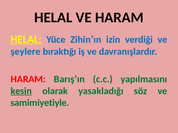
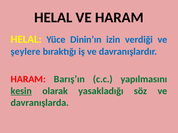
HELAL underline: present -> none (26, 39)
Zihin’ın: Zihin’ın -> Dinin’ın (86, 40)
samimiyetiyle: samimiyetiyle -> davranışlarda (40, 103)
